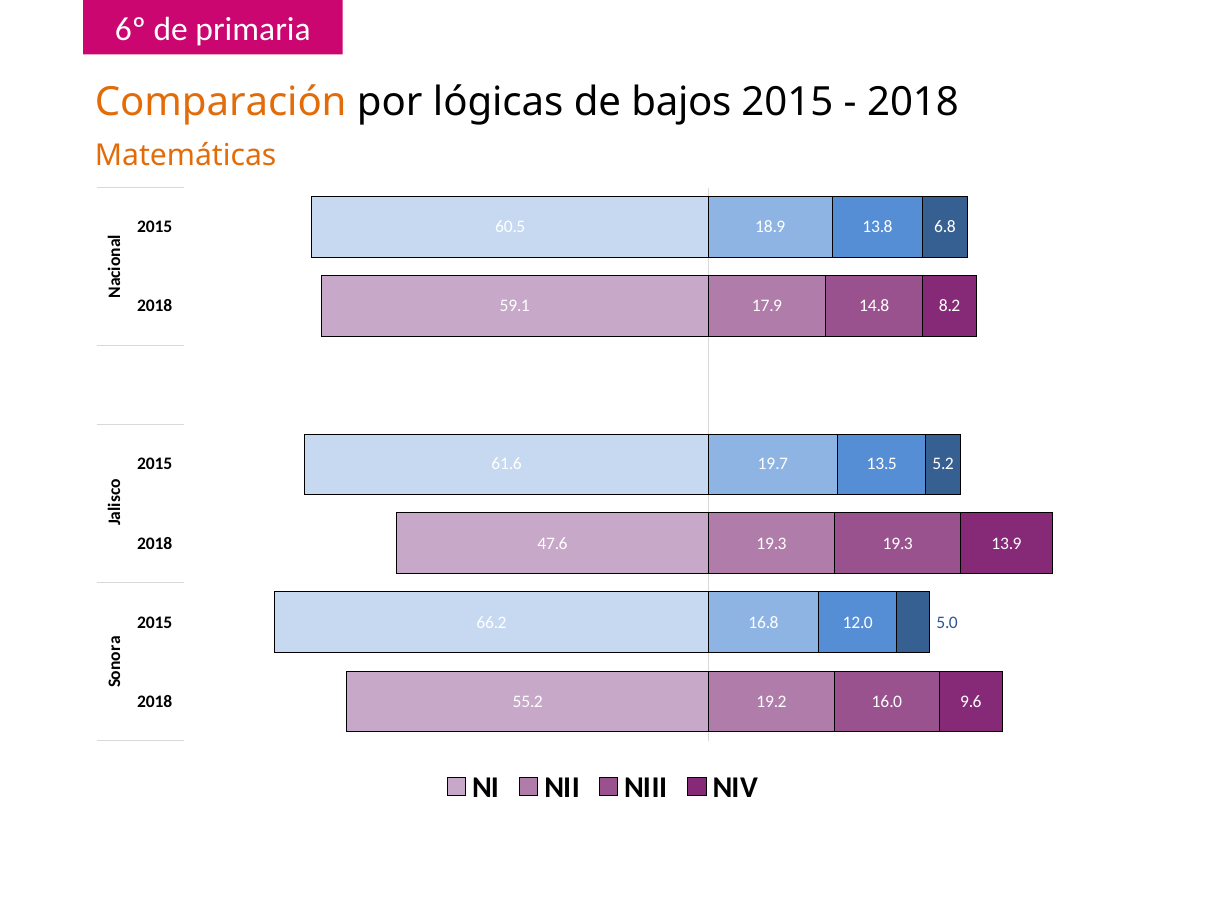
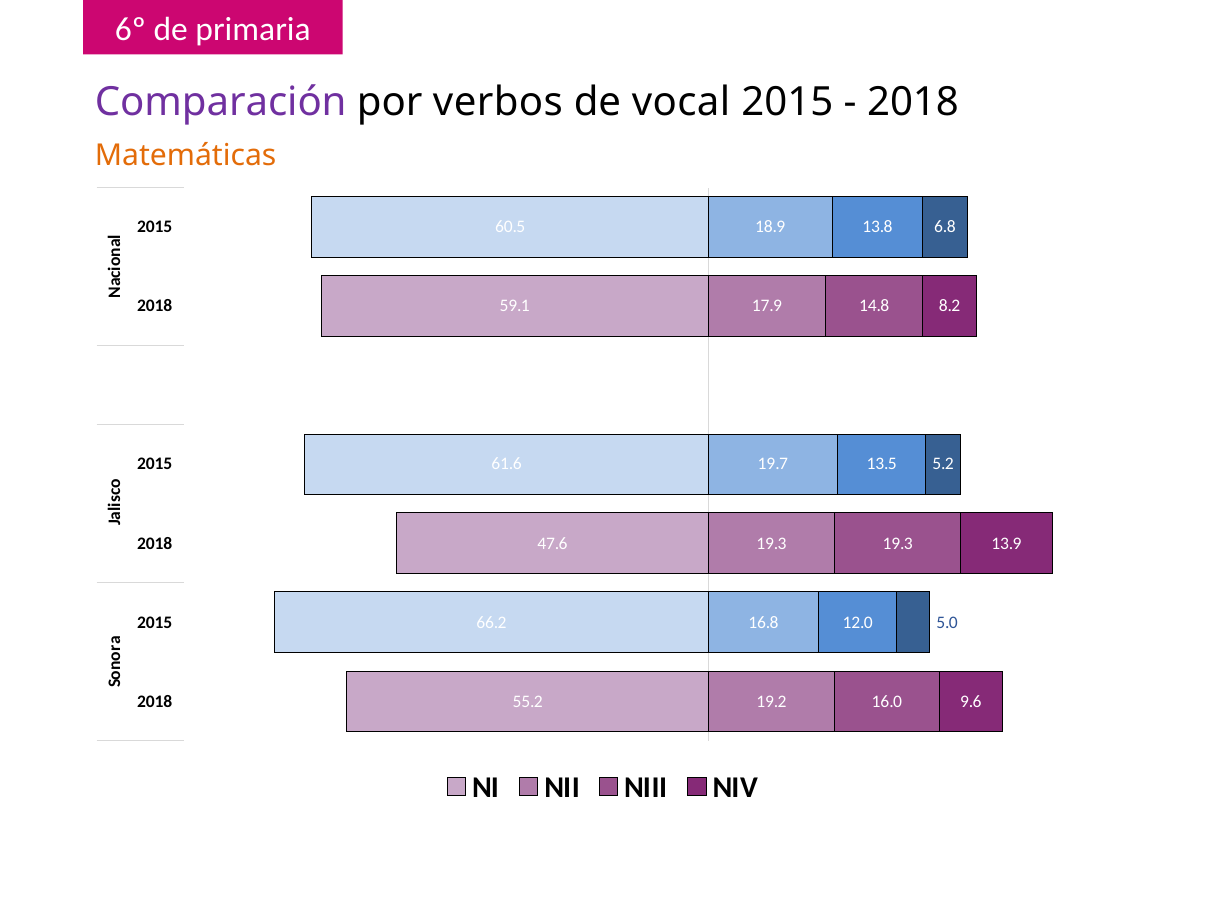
Comparación colour: orange -> purple (221, 102)
lógicas: lógicas -> verbos (498, 102)
bajos: bajos -> vocal (681, 102)
